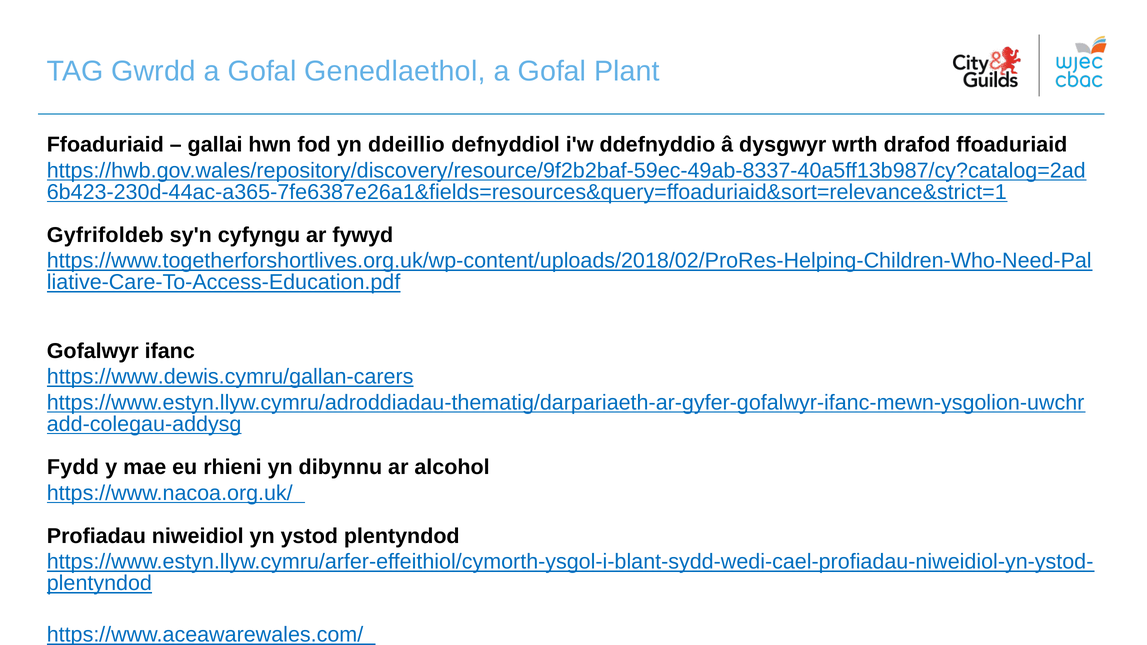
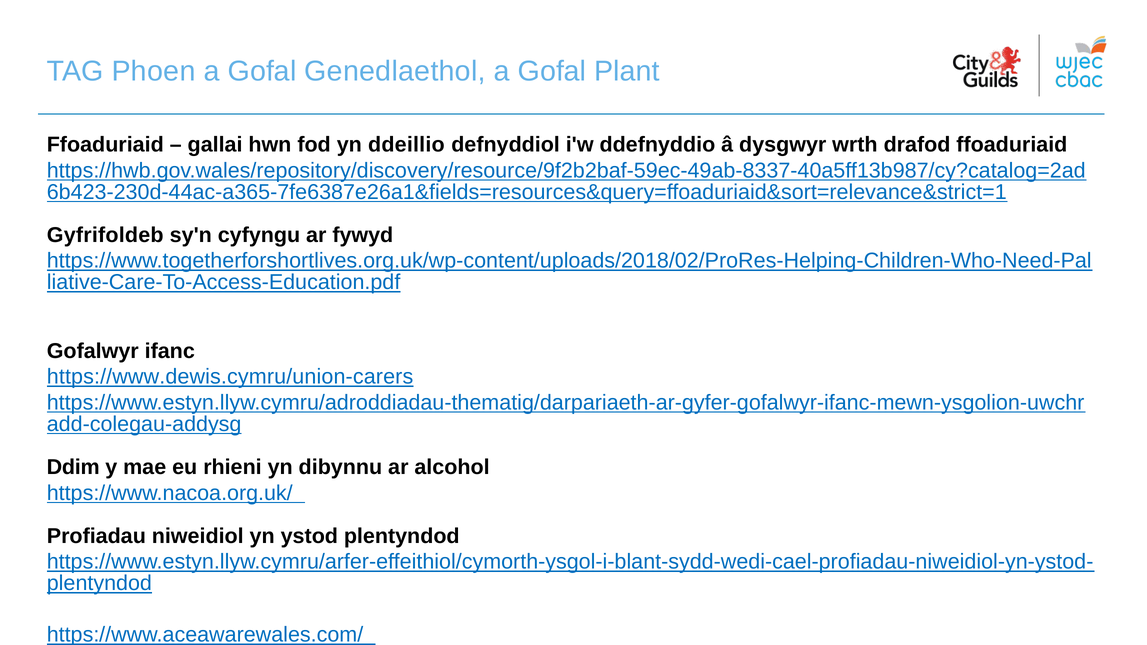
Gwrdd: Gwrdd -> Phoen (154, 72)
https://www.dewis.cymru/gallan-carers: https://www.dewis.cymru/gallan-carers -> https://www.dewis.cymru/union-carers (230, 377)
Fydd: Fydd -> Ddim (73, 467)
